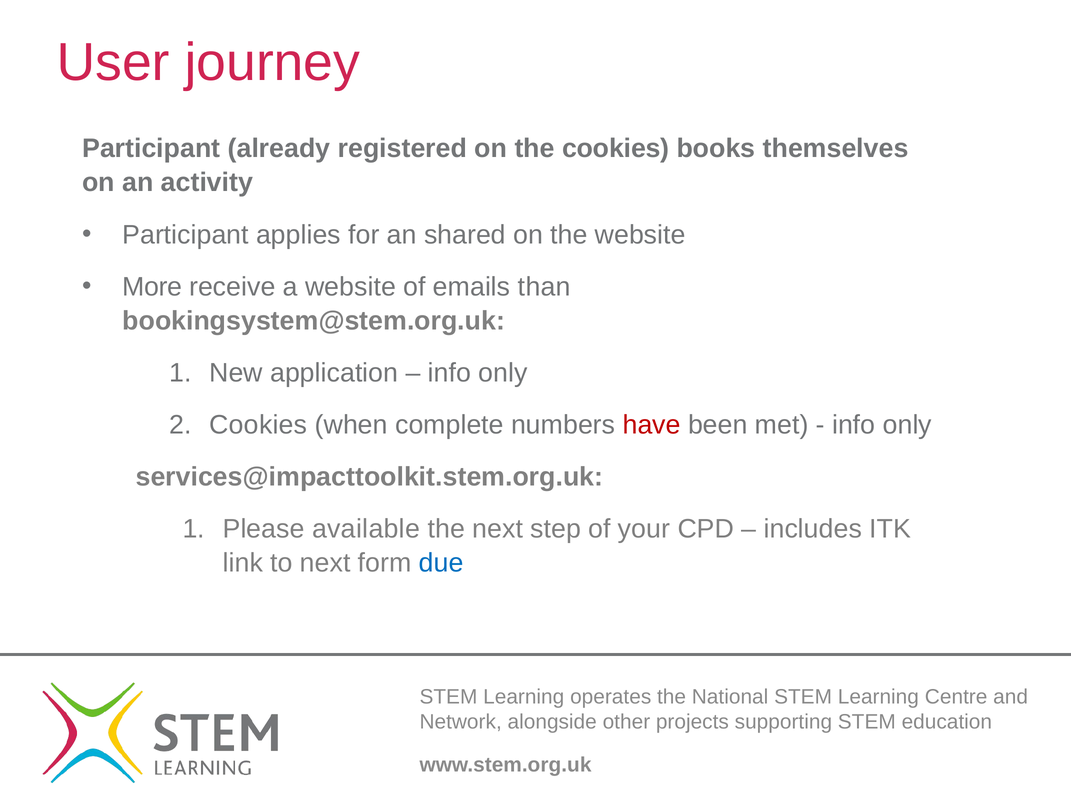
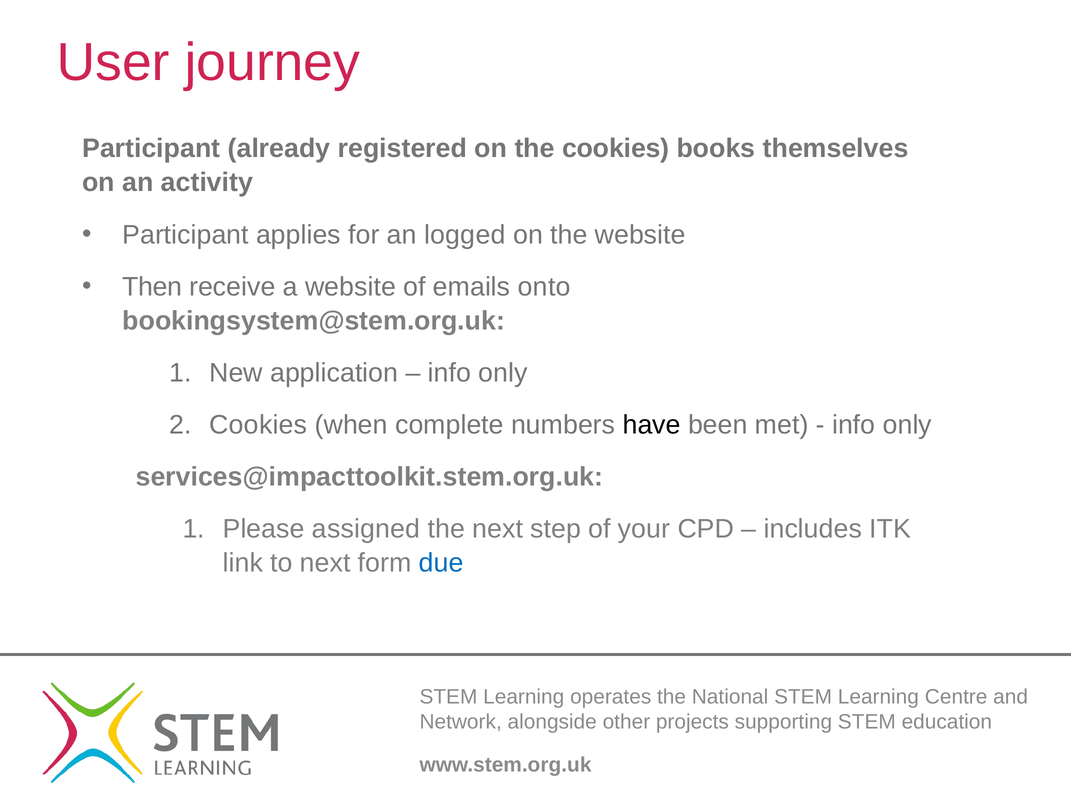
shared: shared -> logged (465, 235)
More: More -> Then (152, 287)
than: than -> onto (544, 287)
have colour: red -> black (652, 425)
available: available -> assigned (366, 529)
